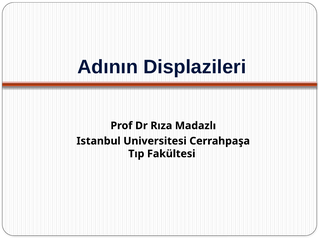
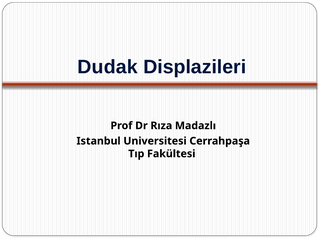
Adının: Adının -> Dudak (108, 67)
